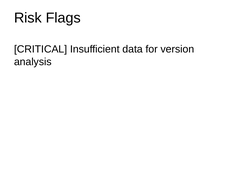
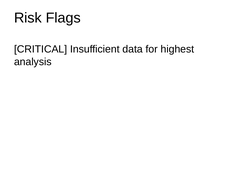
version: version -> highest (177, 49)
